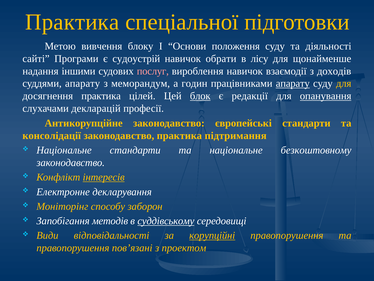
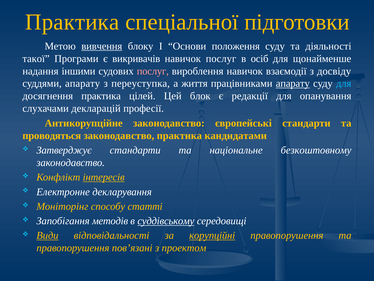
вивчення underline: none -> present (102, 46)
сайті: сайті -> такої (36, 58)
судоустрій: судоустрій -> викривачів (136, 58)
навичок обрати: обрати -> послуг (221, 58)
лісу: лісу -> осіб (260, 58)
доходів: доходів -> досвіду (334, 71)
меморандум: меморандум -> переуступка (141, 83)
годин: годин -> життя (195, 83)
для colour: yellow -> light blue (344, 83)
блок underline: present -> none (200, 96)
опанування underline: present -> none (326, 96)
консолідації: консолідації -> проводяться (52, 135)
підтримання: підтримання -> кандидатами (236, 135)
Національне: Національне -> Затверджує (64, 150)
заборон: заборон -> статті (145, 206)
Види underline: none -> present (47, 235)
